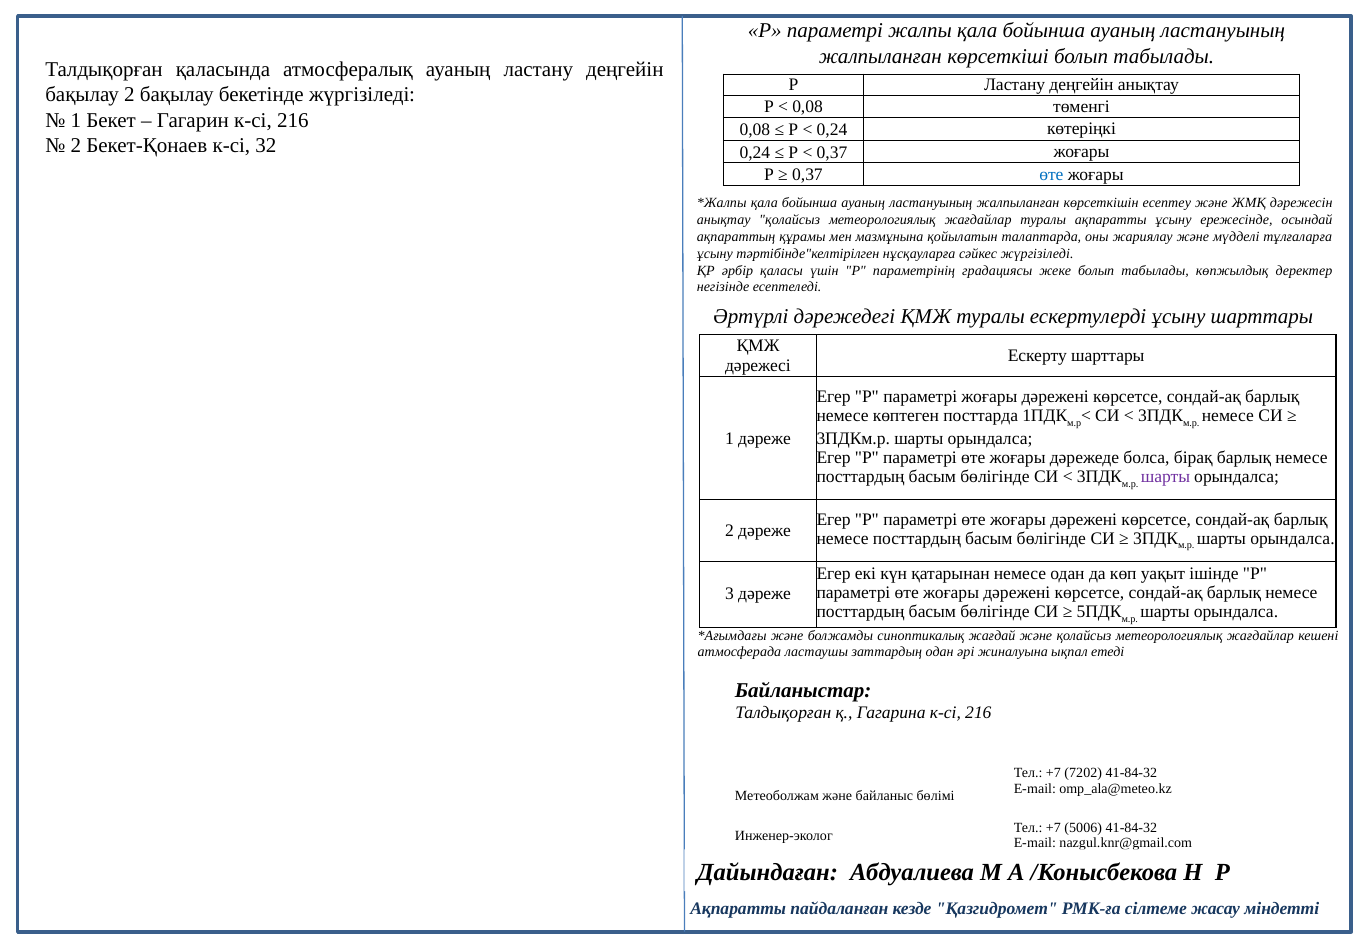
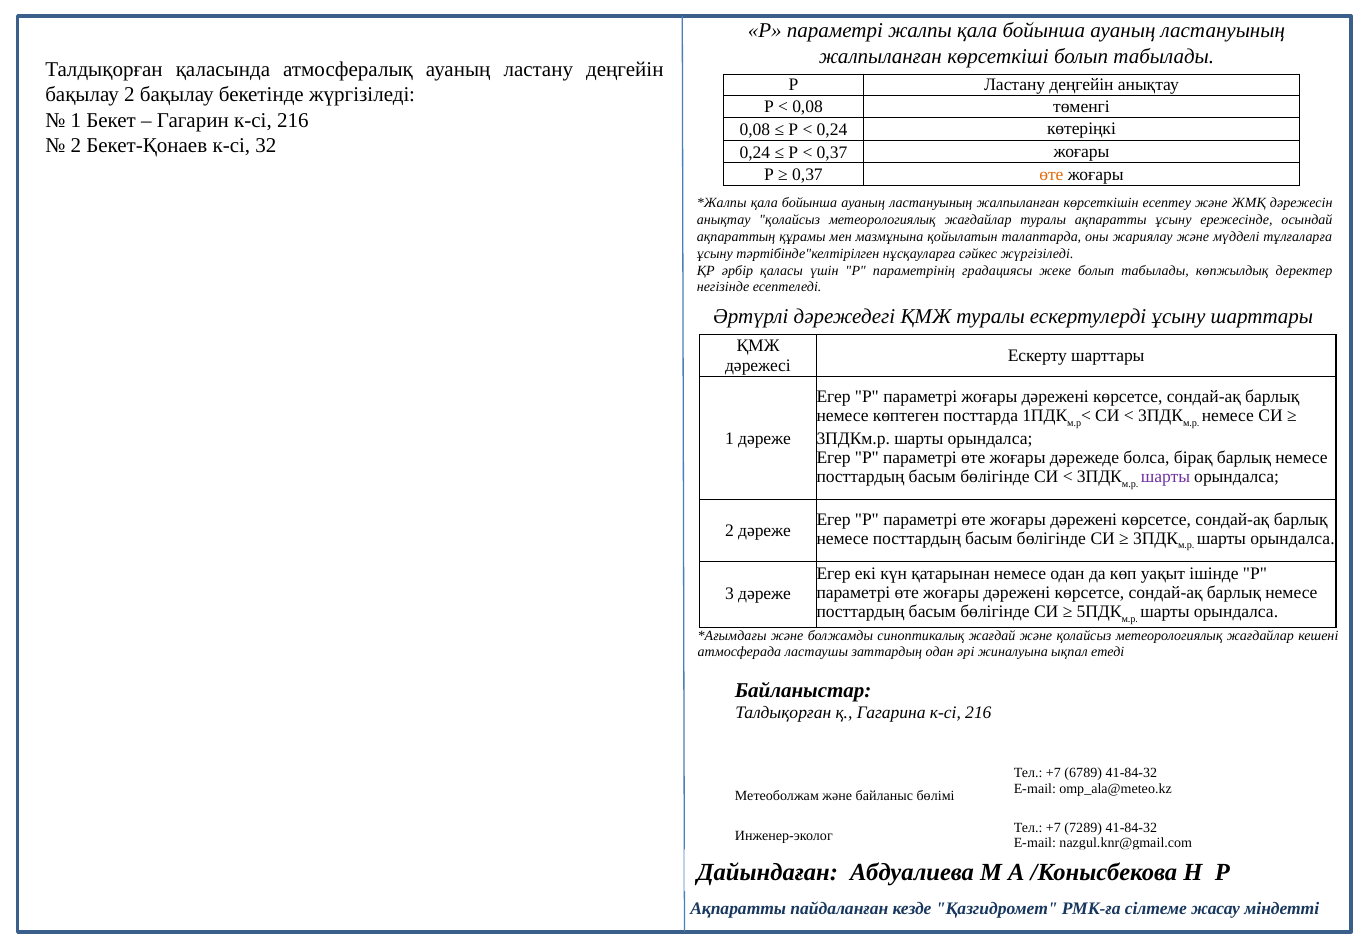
өте colour: blue -> orange (1051, 174)
7202: 7202 -> 6789 (1083, 773)
5006: 5006 -> 7289 (1083, 827)
